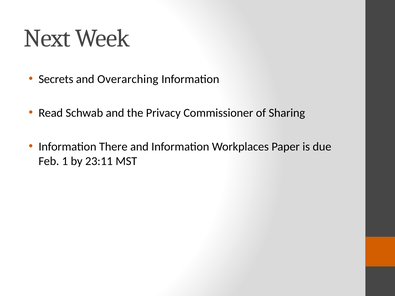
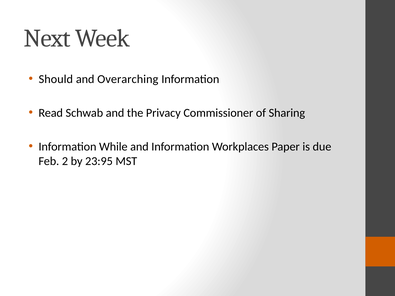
Secrets: Secrets -> Should (56, 79)
There: There -> While (113, 147)
1: 1 -> 2 (65, 161)
23:11: 23:11 -> 23:95 (99, 161)
